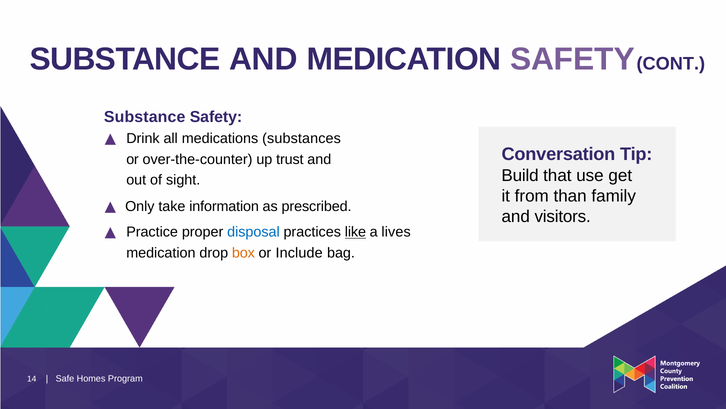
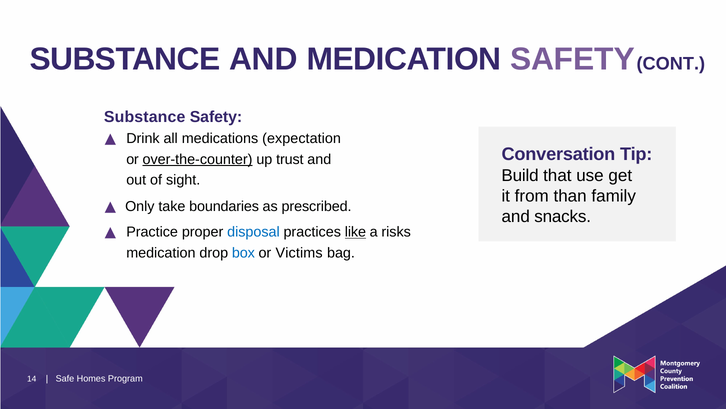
substances: substances -> expectation (302, 139)
over-the-counter underline: none -> present (198, 159)
information: information -> boundaries (224, 206)
visitors: visitors -> snacks (563, 216)
lives: lives -> risks (396, 232)
box colour: orange -> blue (243, 252)
Include: Include -> Victims (299, 252)
